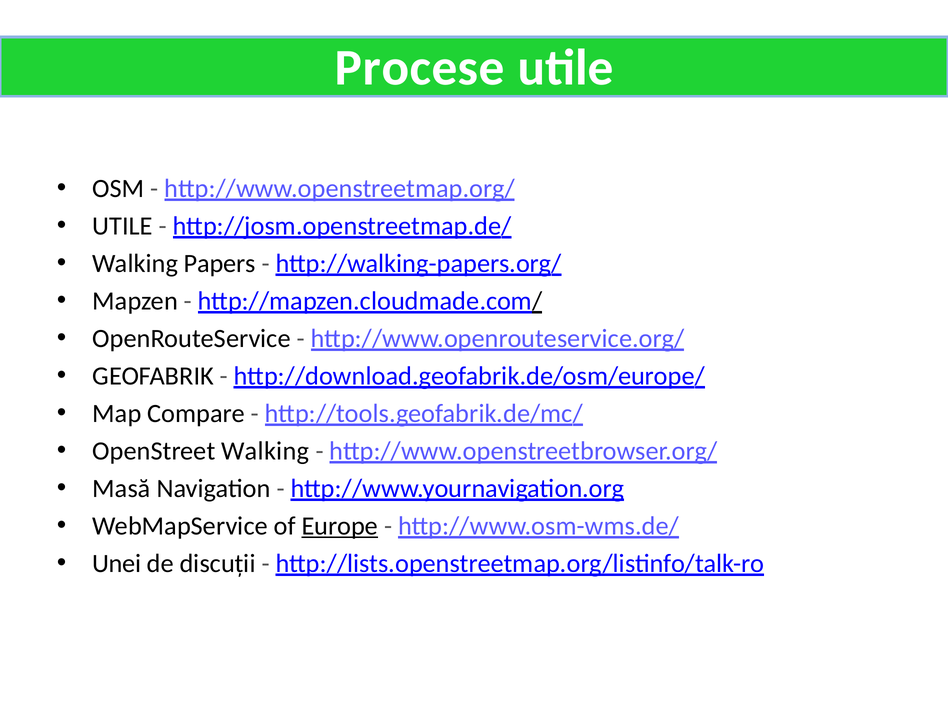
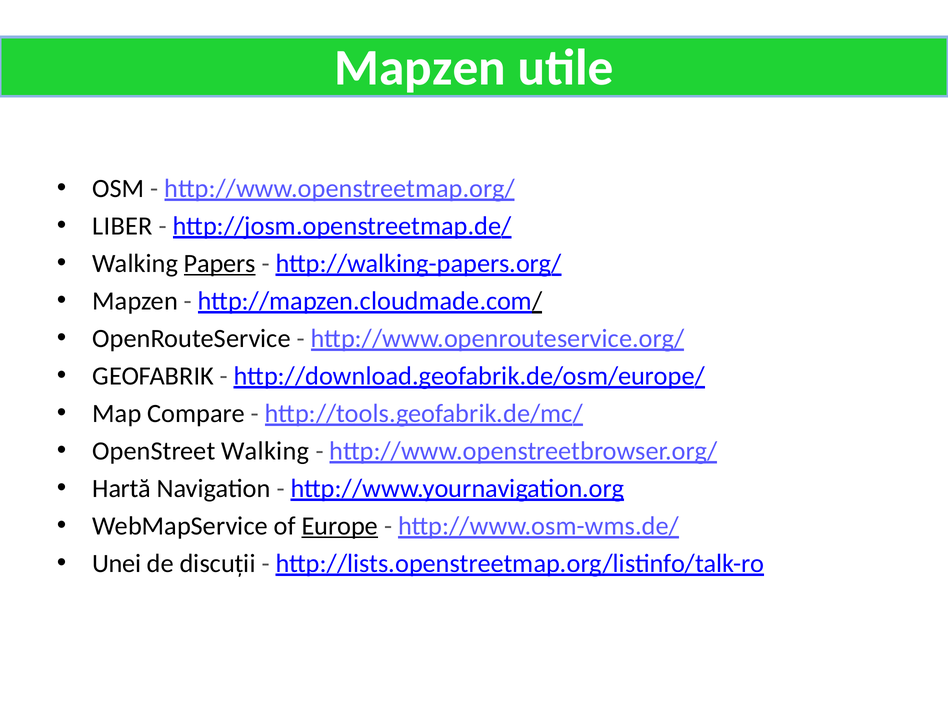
Procese: Procese -> Mapzen (420, 68)
UTILE: UTILE -> LIBER (123, 226)
Papers underline: none -> present (220, 263)
Masă: Masă -> Hartă (122, 488)
